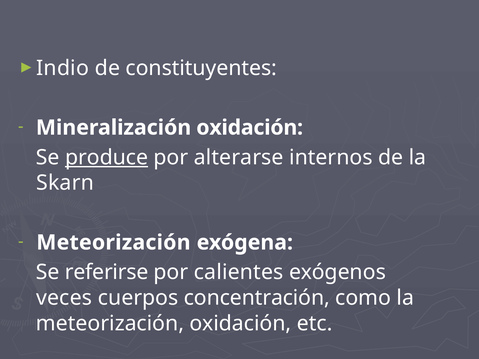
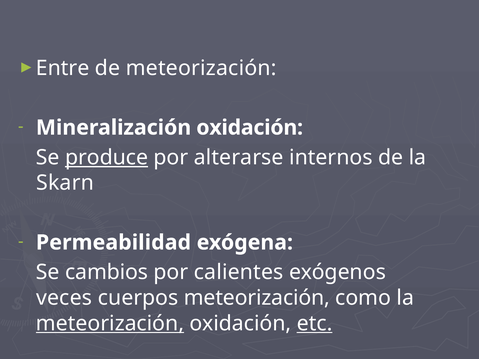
Indio: Indio -> Entre (63, 68)
de constituyentes: constituyentes -> meteorización (201, 68)
Meteorización: Meteorización -> Permeabilidad (113, 243)
referirse: referirse -> cambios (107, 272)
cuerpos concentración: concentración -> meteorización (257, 298)
meteorización underline: none -> present (110, 324)
etc underline: none -> present (315, 324)
